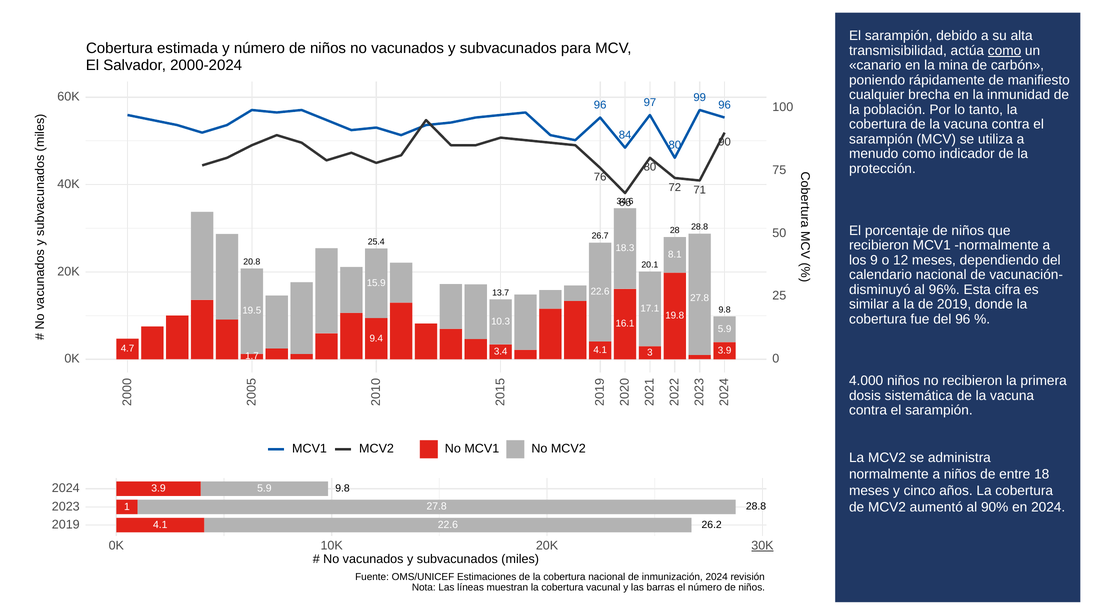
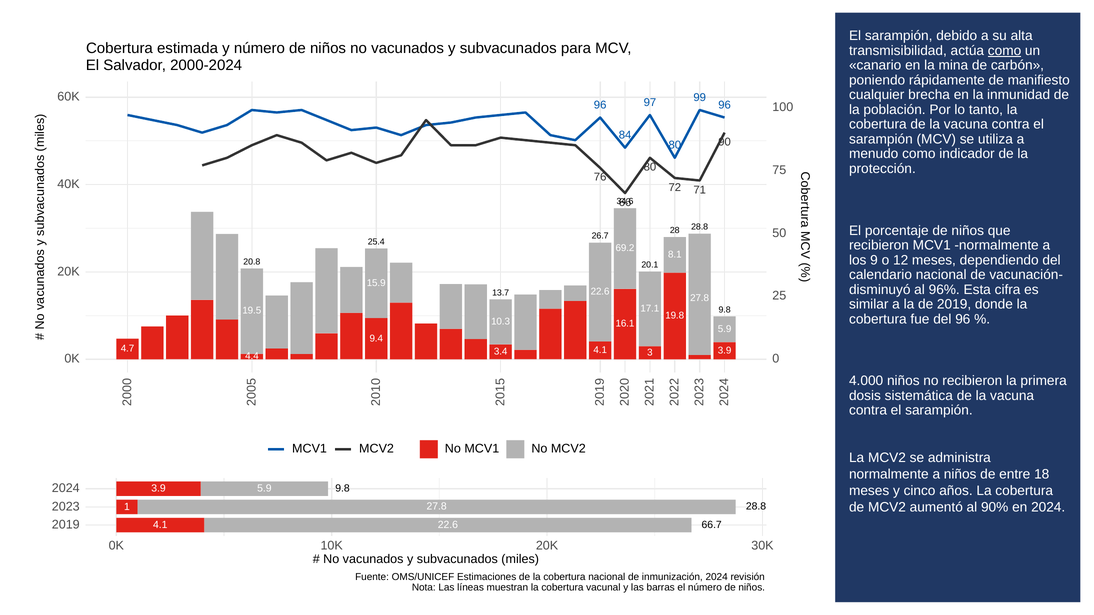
18.3: 18.3 -> 69.2 (625, 248)
1.7: 1.7 -> 4.4 (252, 356)
26.2: 26.2 -> 66.7 (712, 525)
30K underline: present -> none (762, 546)
